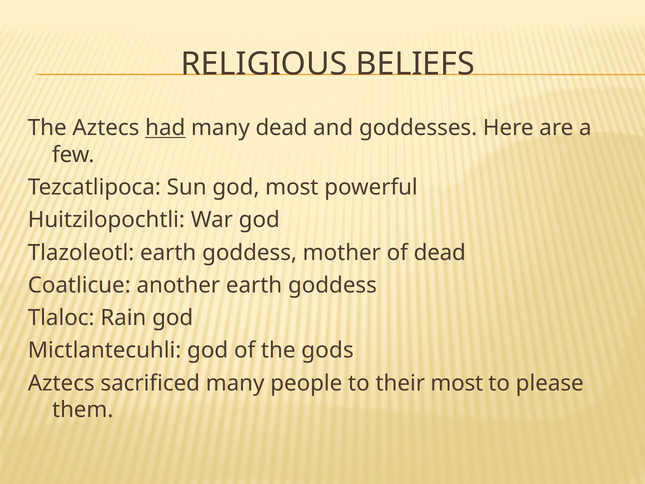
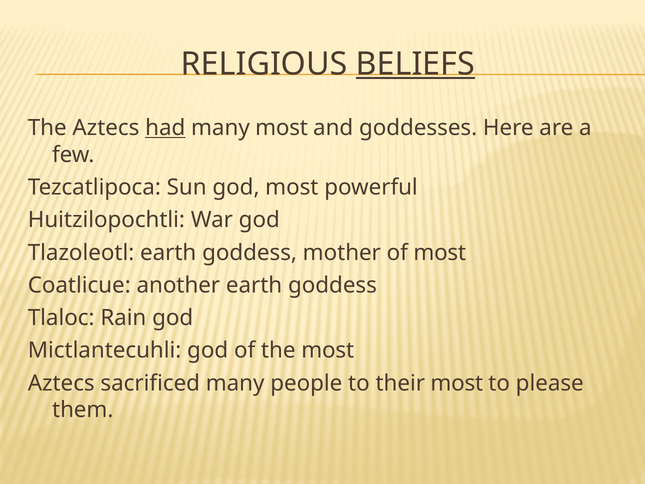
BELIEFS underline: none -> present (415, 64)
many dead: dead -> most (282, 128)
of dead: dead -> most (440, 252)
the gods: gods -> most (328, 350)
